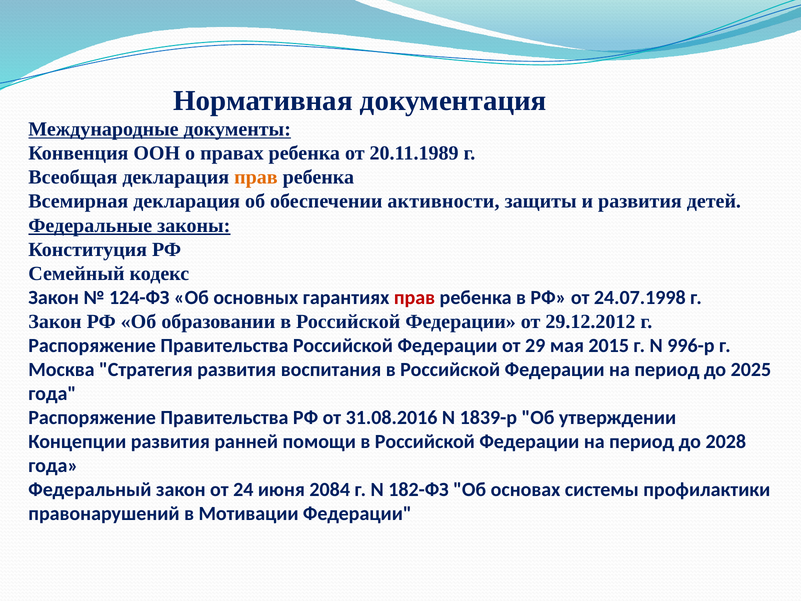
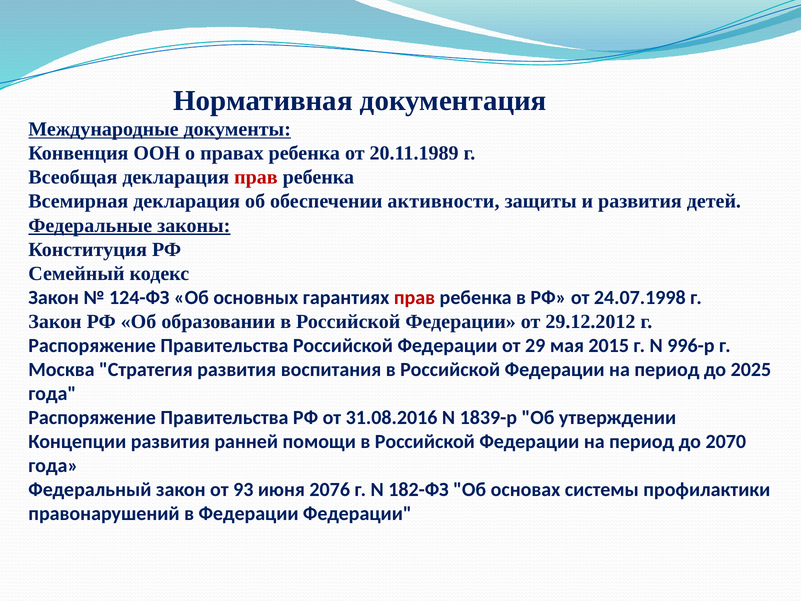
прав colour: orange -> red (256, 177)
2028: 2028 -> 2070 (726, 442)
24: 24 -> 93 (243, 490)
2084: 2084 -> 2076 (330, 490)
в Мотивации: Мотивации -> Федерации (249, 514)
